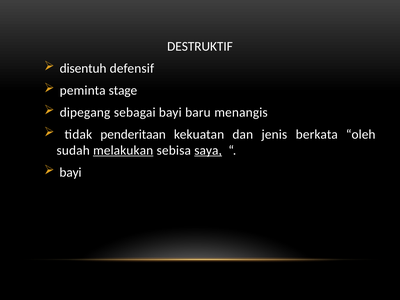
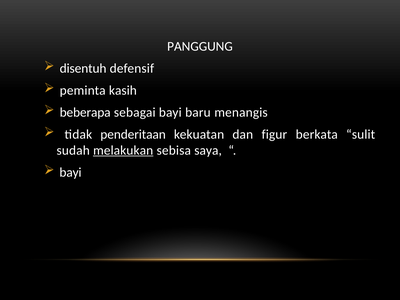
DESTRUKTIF: DESTRUKTIF -> PANGGUNG (200, 46)
stage: stage -> kasih (123, 90)
dipegang: dipegang -> beberapa (85, 112)
jenis: jenis -> figur (274, 134)
oleh: oleh -> sulit (361, 134)
saya underline: present -> none (208, 150)
